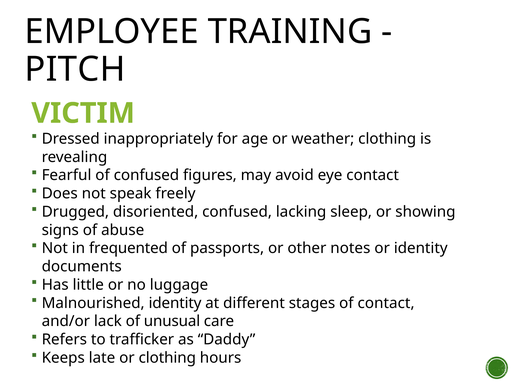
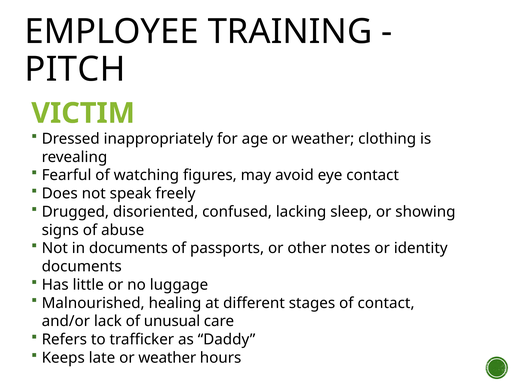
of confused: confused -> watching (146, 175)
in frequented: frequented -> documents (128, 248)
Malnourished identity: identity -> healing (175, 303)
late or clothing: clothing -> weather (167, 358)
